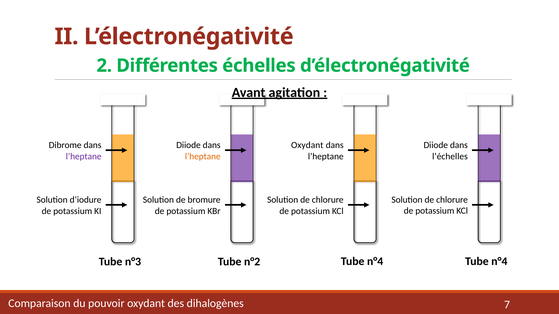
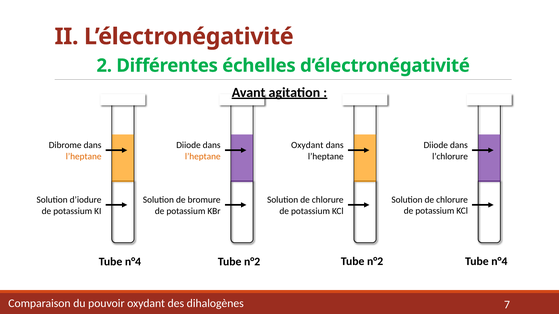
l’heptane colour: purple -> orange (84, 157)
l’échelles: l’échelles -> l’chlorure (450, 157)
n°3: n°3 -> n°4 (133, 262)
n°2 Tube n°4: n°4 -> n°2 (375, 262)
